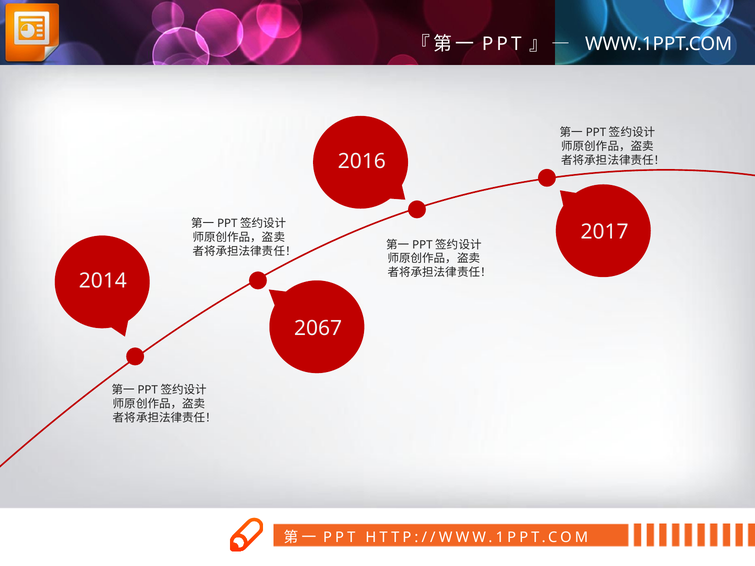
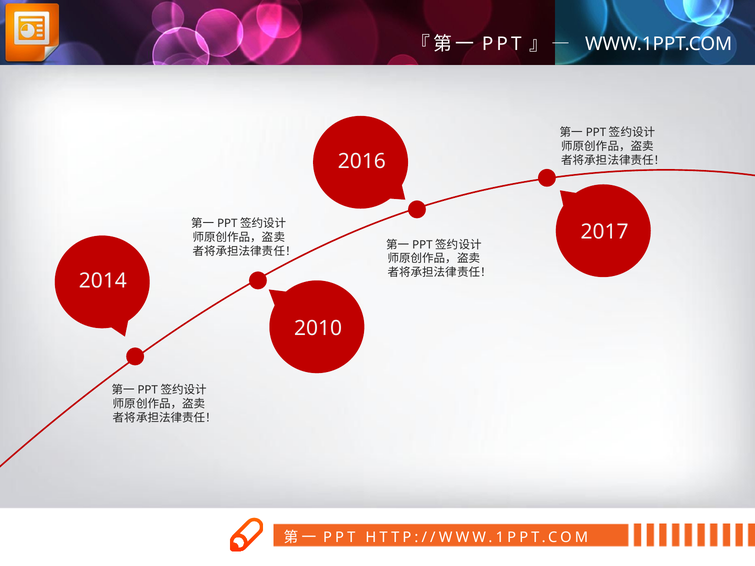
2067: 2067 -> 2010 (318, 328)
